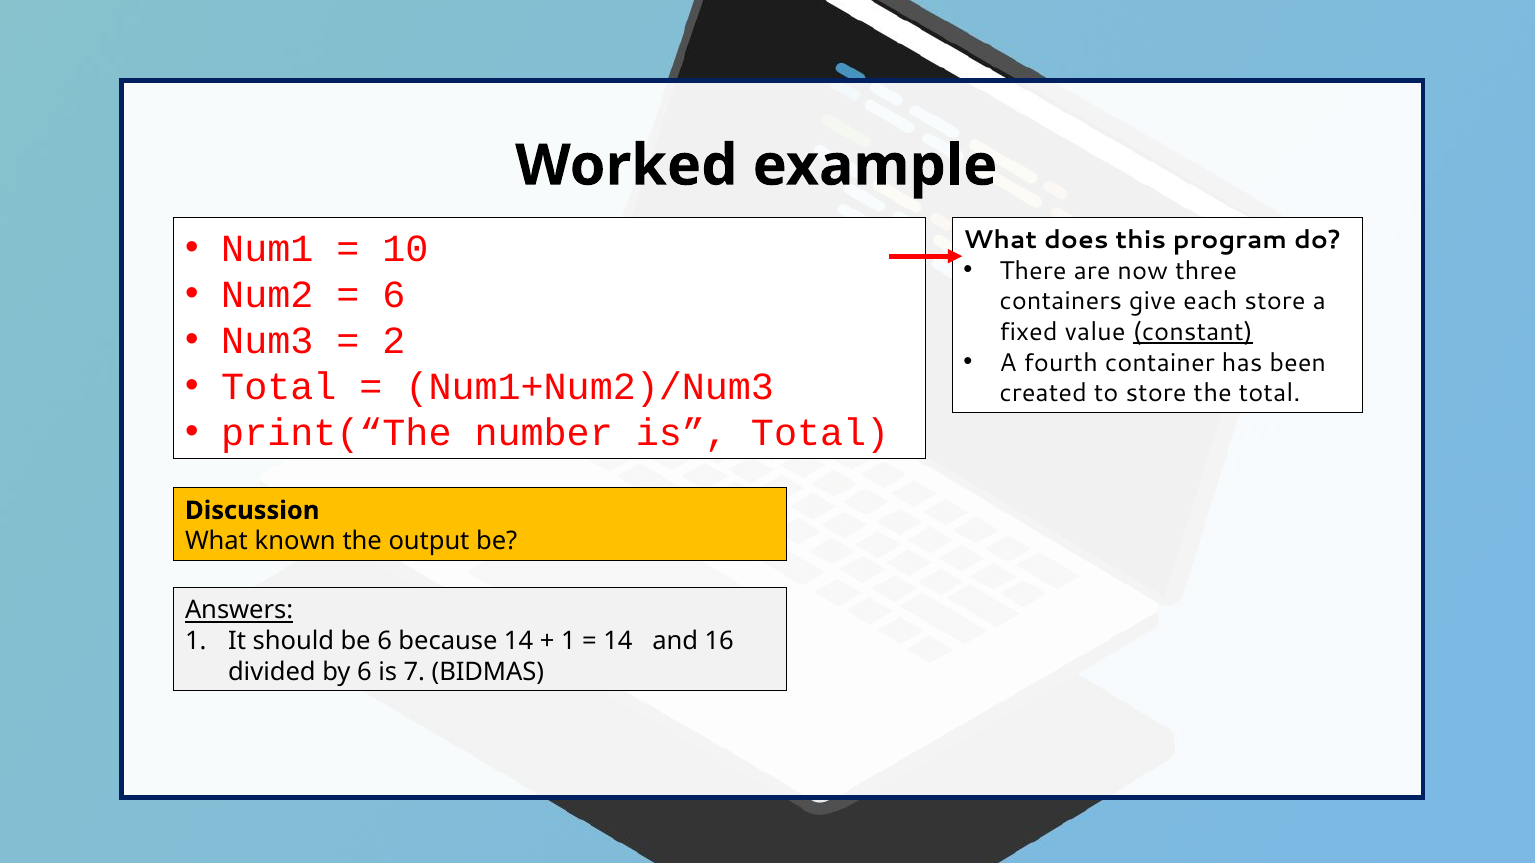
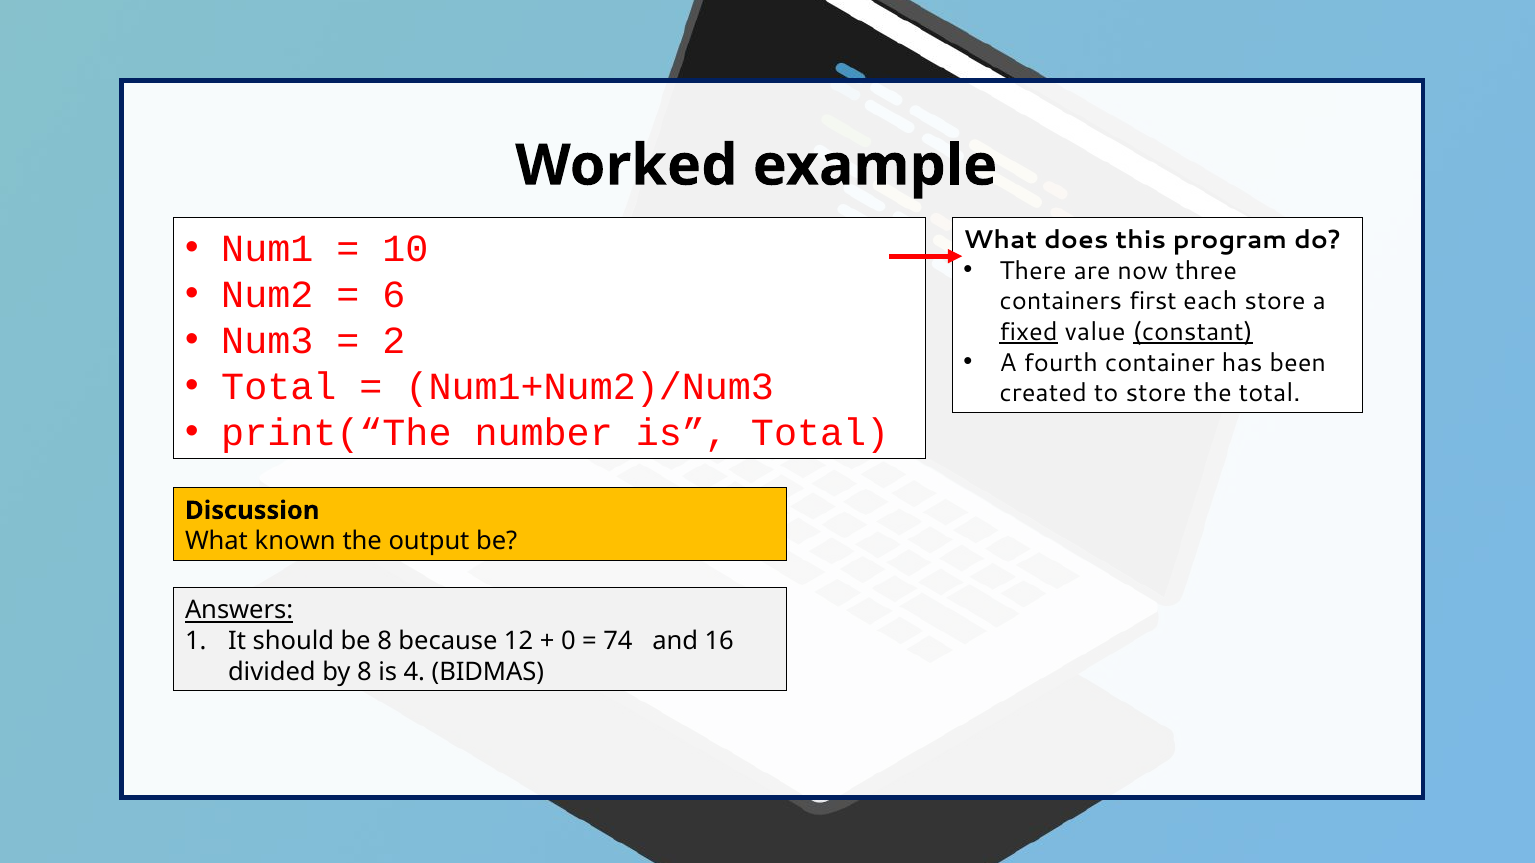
give: give -> first (1153, 302)
fixed underline: none -> present (1029, 332)
be 6: 6 -> 8 (385, 641)
because 14: 14 -> 12 (519, 641)
1: 1 -> 0 (568, 641)
14: 14 -> 74 (618, 641)
by 6: 6 -> 8 (364, 672)
7: 7 -> 4 (414, 672)
